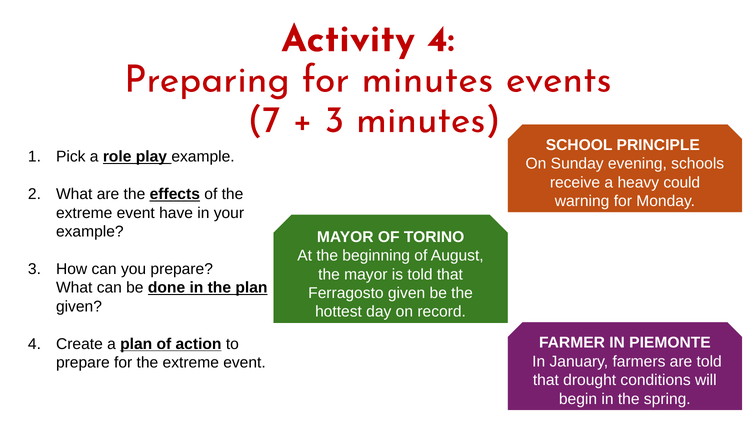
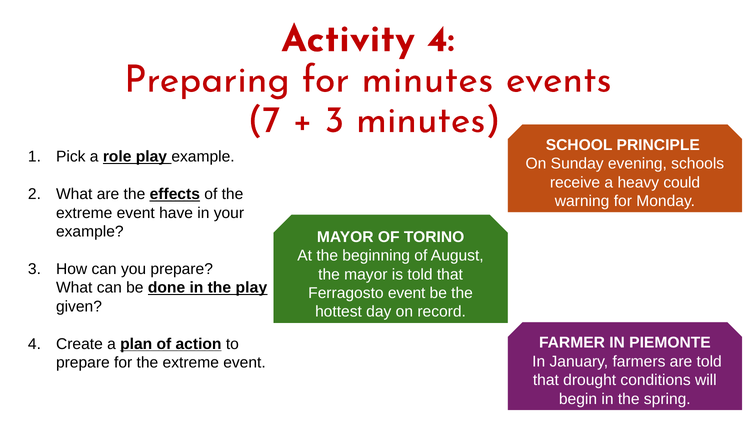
the plan: plan -> play (251, 288)
Ferragosto given: given -> event (407, 293)
